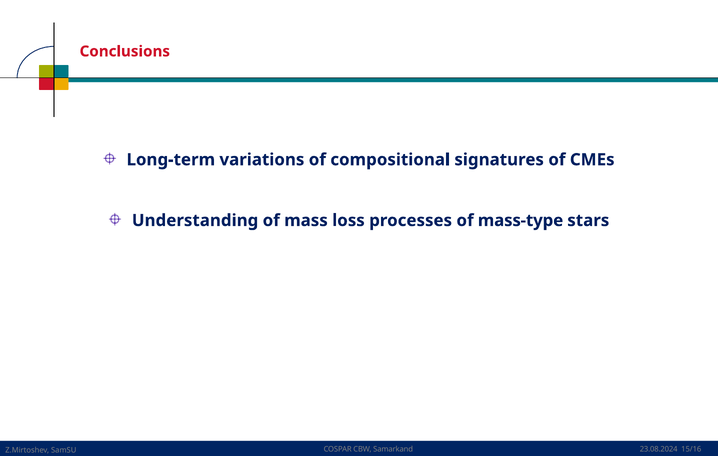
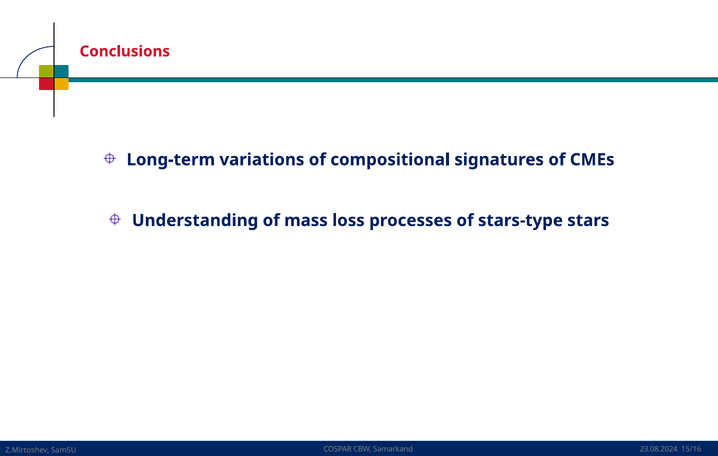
mass-type: mass-type -> stars-type (520, 220)
